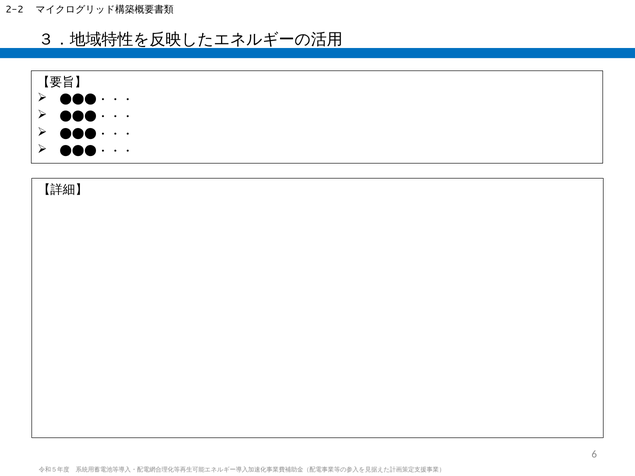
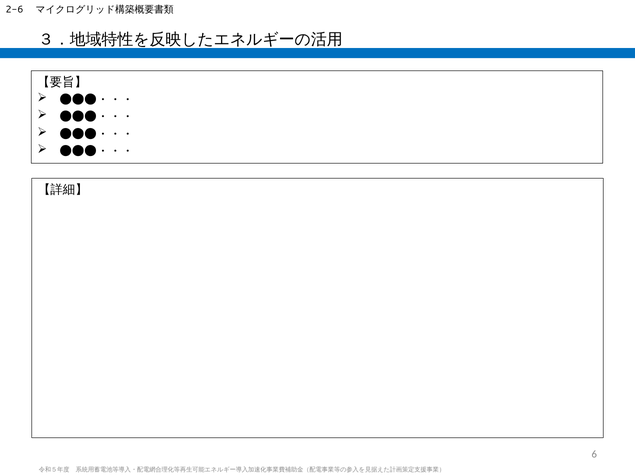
2-2: 2-2 -> 2-6 (14, 10)
